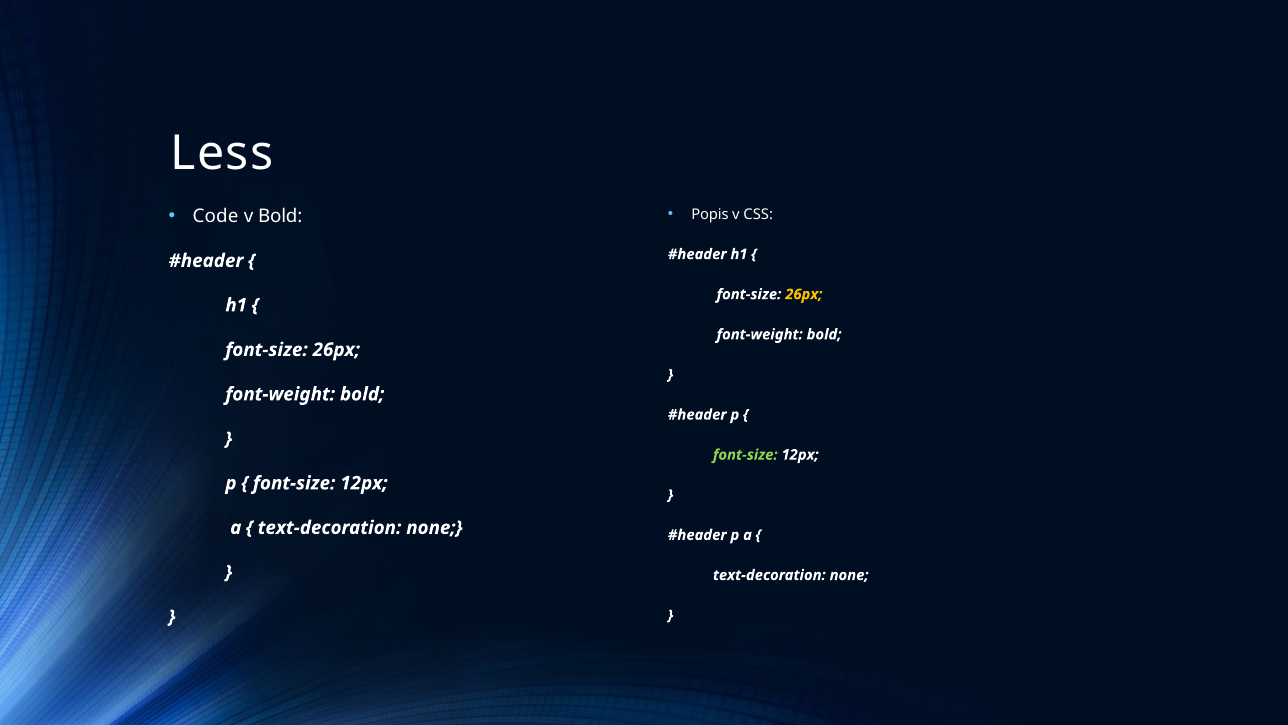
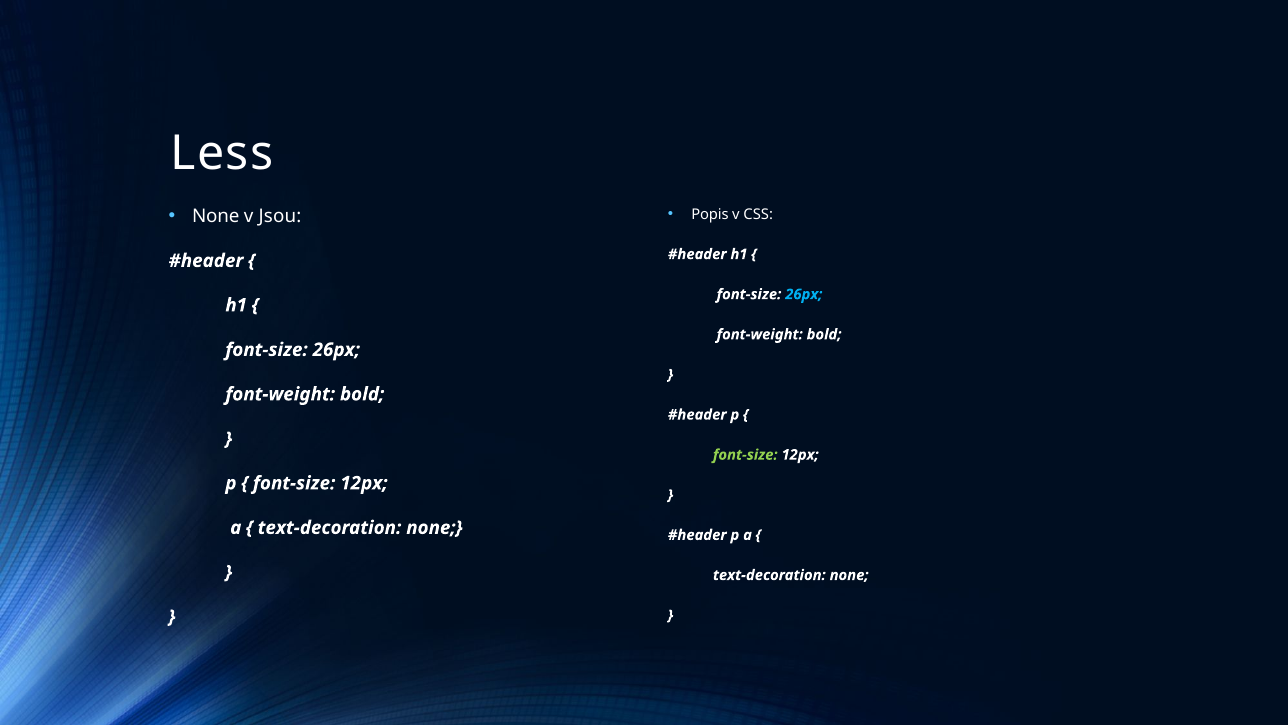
Code: Code -> None (216, 216)
v Bold: Bold -> Jsou (280, 216)
26px colour: yellow -> light blue (804, 294)
